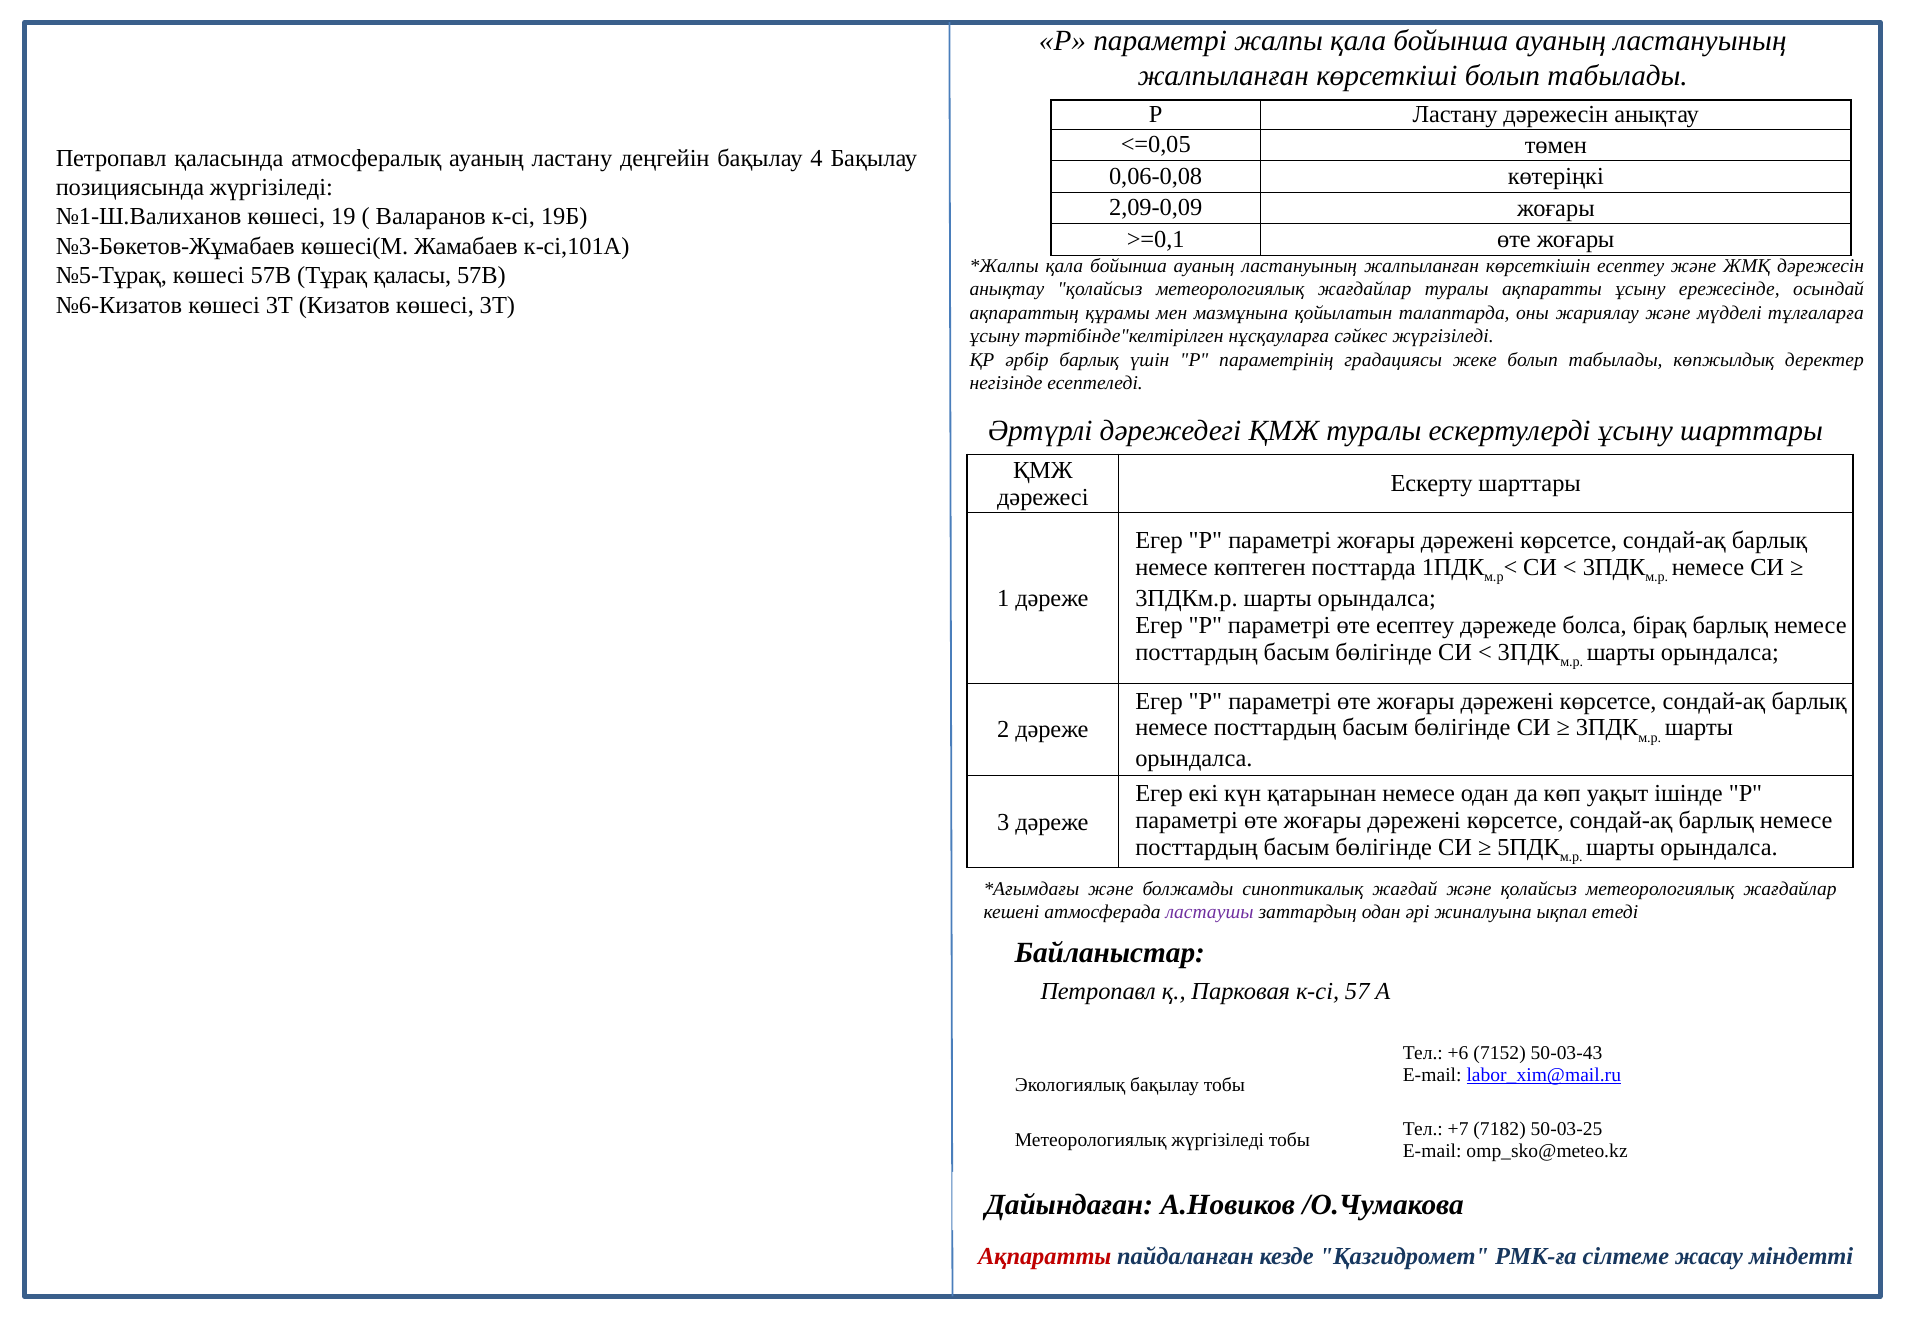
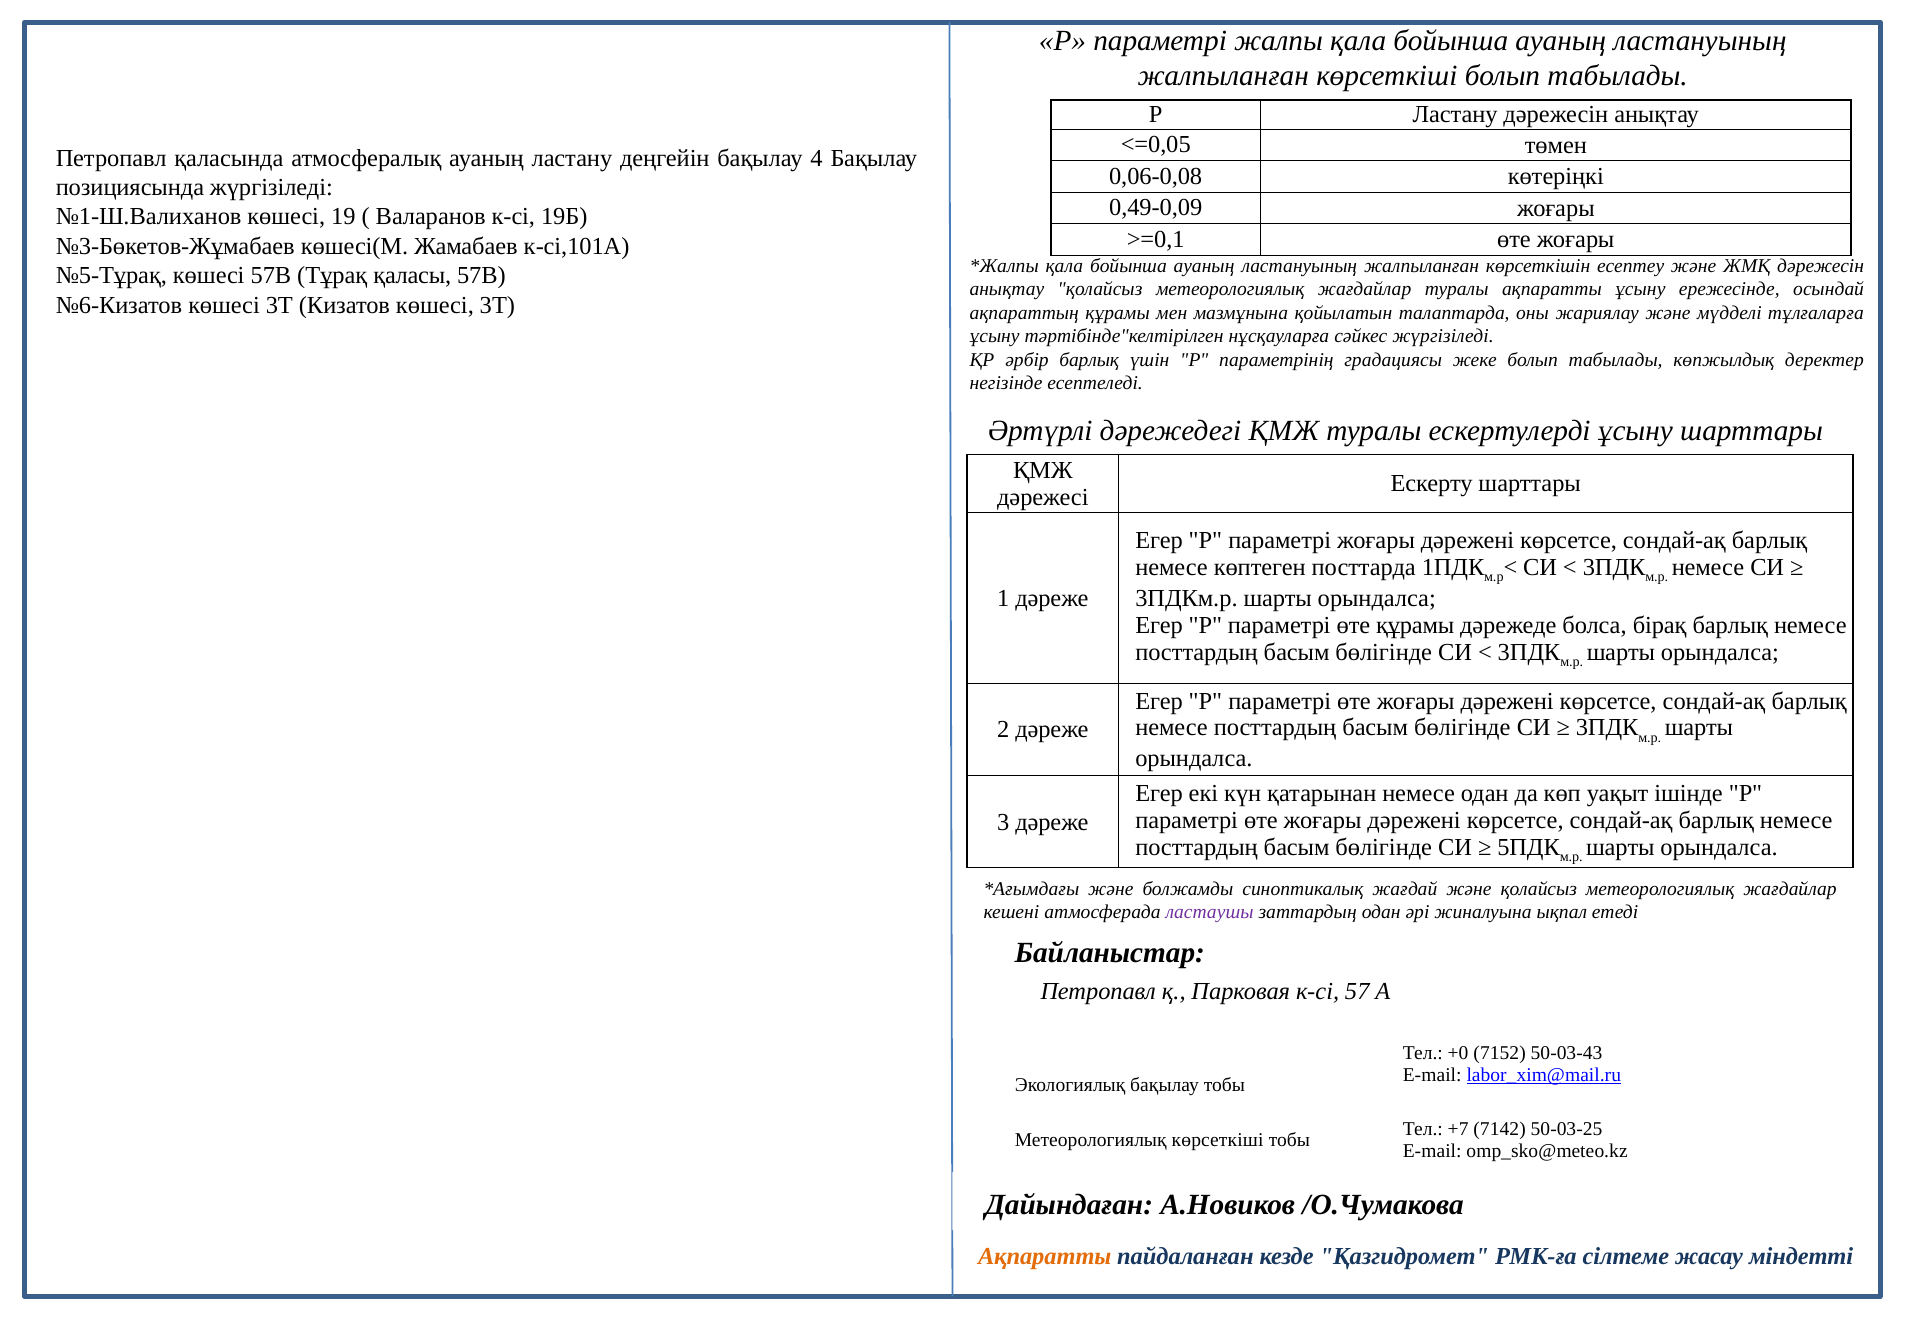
2,09-0,09: 2,09-0,09 -> 0,49-0,09 (1156, 208)
өте есептеу: есептеу -> құрамы (1415, 625)
+6: +6 -> +0 (1458, 1053)
7182: 7182 -> 7142 (1500, 1129)
Метеорологиялық жүргізіледі: жүргізіледі -> көрсеткіші (1218, 1140)
Ақпаратты colour: red -> orange (1045, 1256)
